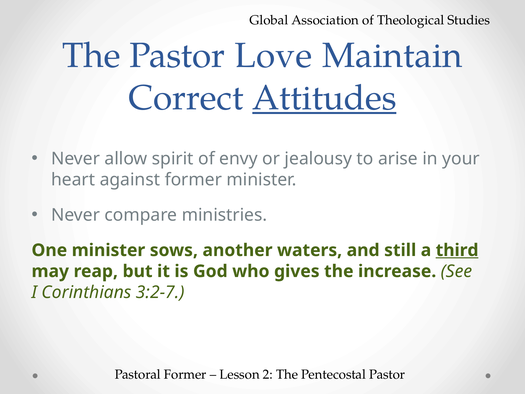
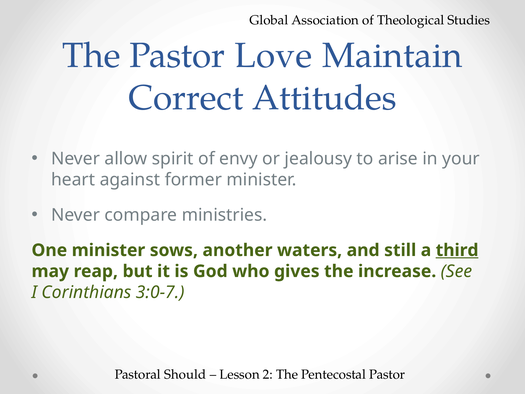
Attitudes underline: present -> none (324, 98)
3:2-7: 3:2-7 -> 3:0-7 (160, 292)
Pastoral Former: Former -> Should (185, 374)
